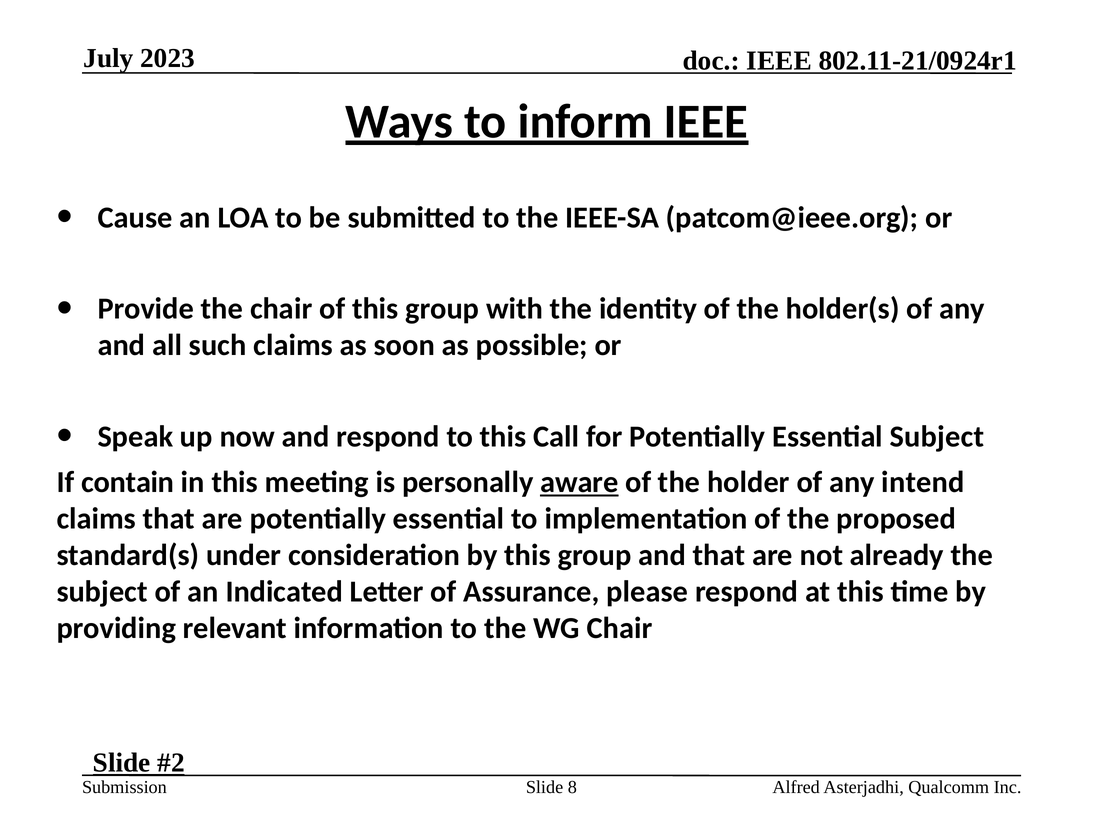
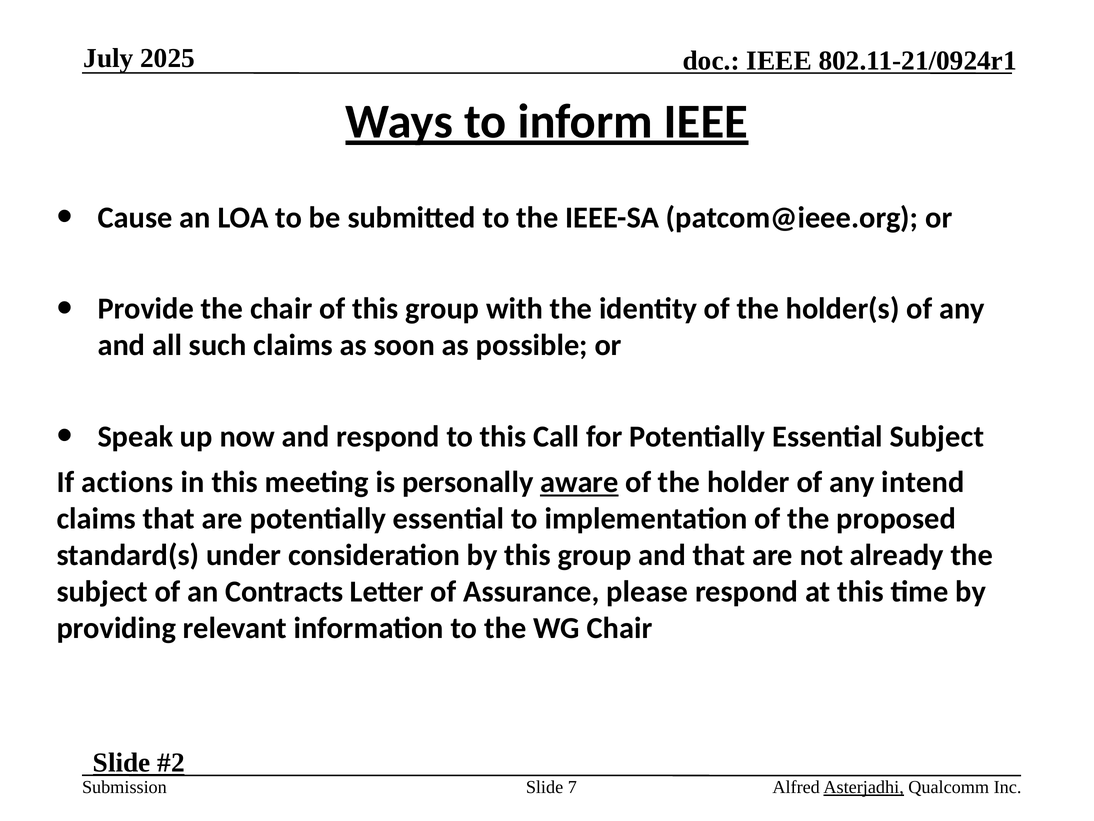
2023: 2023 -> 2025 (168, 58)
contain: contain -> actions (127, 482)
Indicated: Indicated -> Contracts (284, 591)
8: 8 -> 7 (572, 787)
Asterjadhi underline: none -> present (864, 787)
